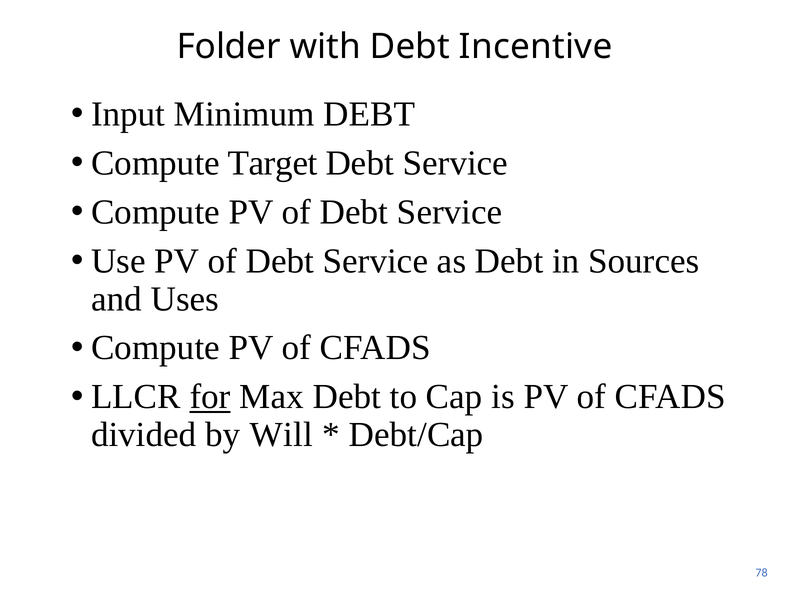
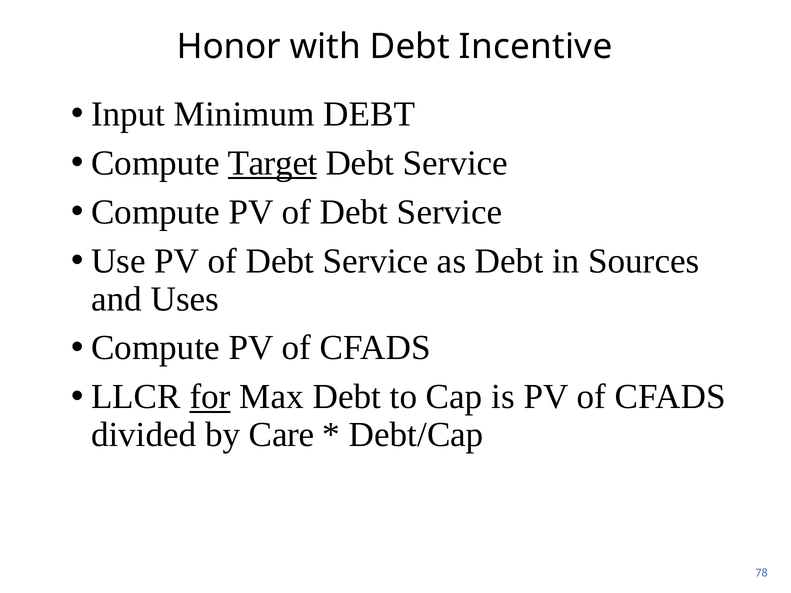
Folder: Folder -> Honor (229, 47)
Target underline: none -> present (273, 163)
Will: Will -> Care (282, 435)
